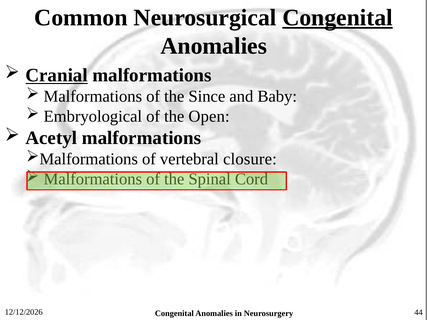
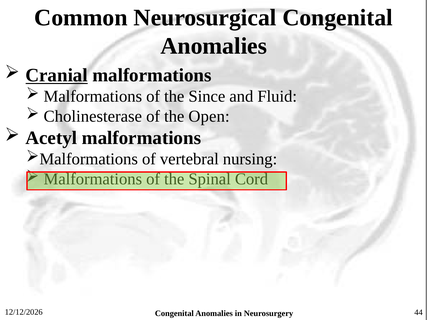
Congenital underline: present -> none (338, 18)
Baby: Baby -> Fluid (277, 97)
Embryological: Embryological -> Cholinesterase (93, 116)
closure: closure -> nursing (250, 159)
